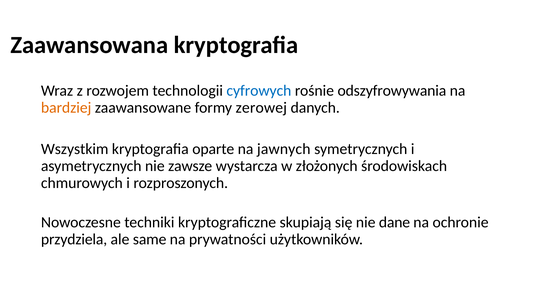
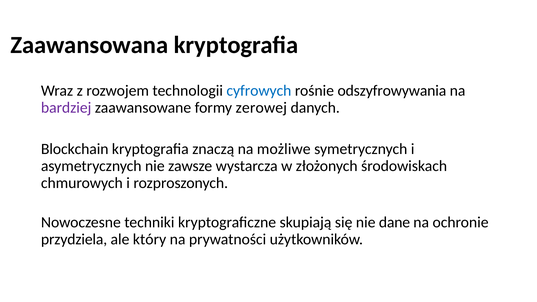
bardziej colour: orange -> purple (66, 108)
Wszystkim: Wszystkim -> Blockchain (75, 149)
oparte: oparte -> znaczą (213, 149)
jawnych: jawnych -> możliwe (284, 149)
same: same -> który (150, 239)
